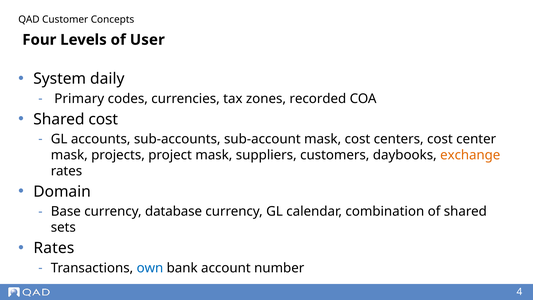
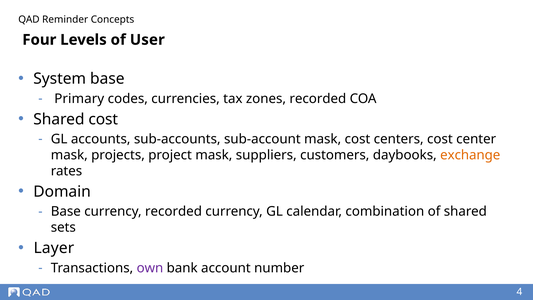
Customer: Customer -> Reminder (65, 20)
System daily: daily -> base (107, 79)
currency database: database -> recorded (174, 211)
Rates: Rates -> Layer (54, 248)
own colour: blue -> purple (150, 268)
